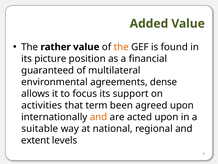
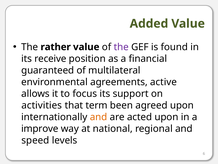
the colour: orange -> purple (121, 47)
picture: picture -> receive (50, 58)
dense: dense -> active (163, 82)
suitable: suitable -> improve (40, 128)
extent: extent -> speed (35, 140)
